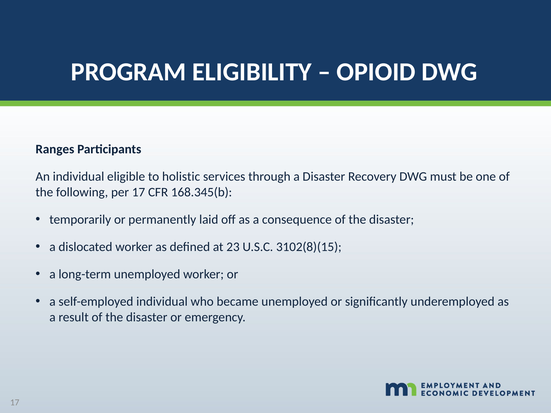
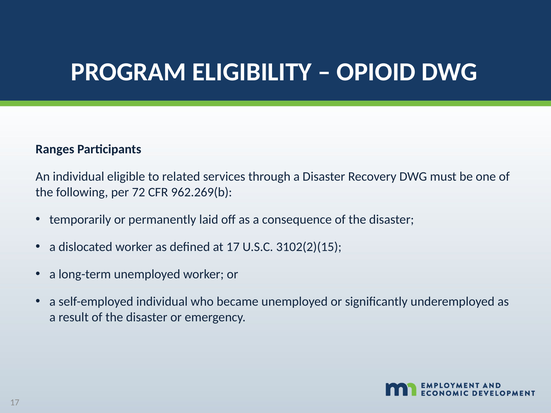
holistic: holistic -> related (181, 177)
per 17: 17 -> 72 (139, 192)
168.345(b: 168.345(b -> 962.269(b (202, 192)
at 23: 23 -> 17 (233, 247)
3102(8)(15: 3102(8)(15 -> 3102(2)(15 (309, 247)
